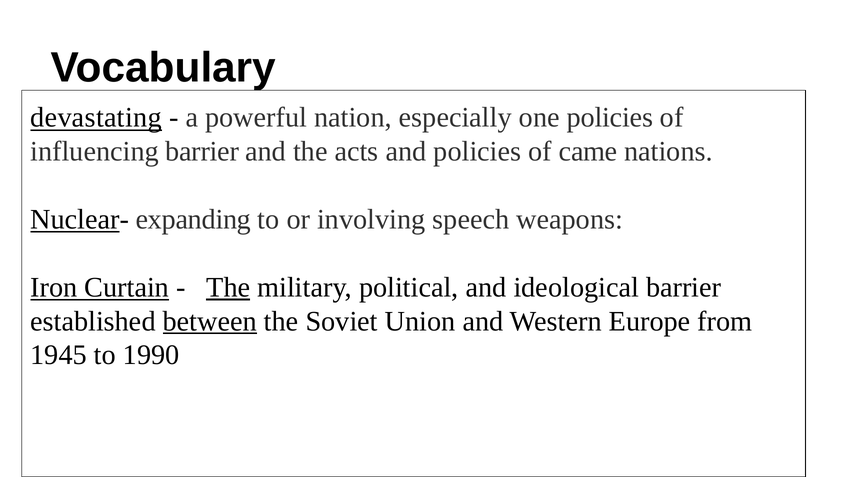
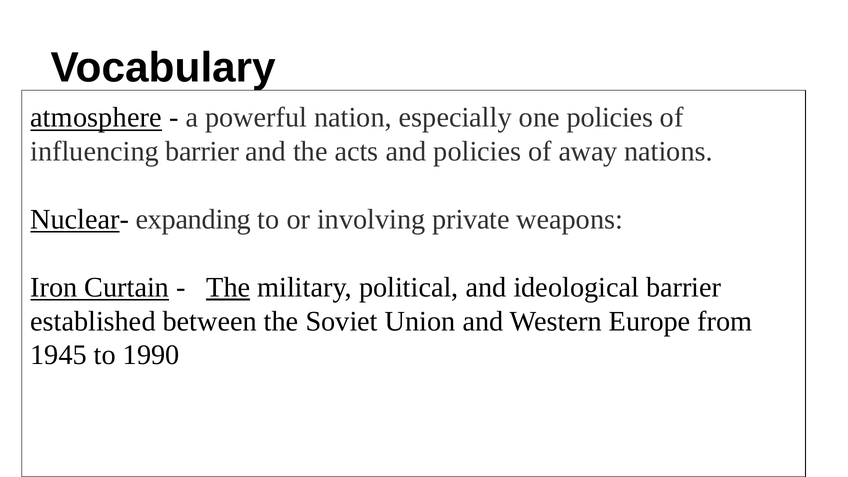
devastating: devastating -> atmosphere (96, 118)
came: came -> away (588, 152)
speech: speech -> private (471, 219)
between underline: present -> none (210, 321)
